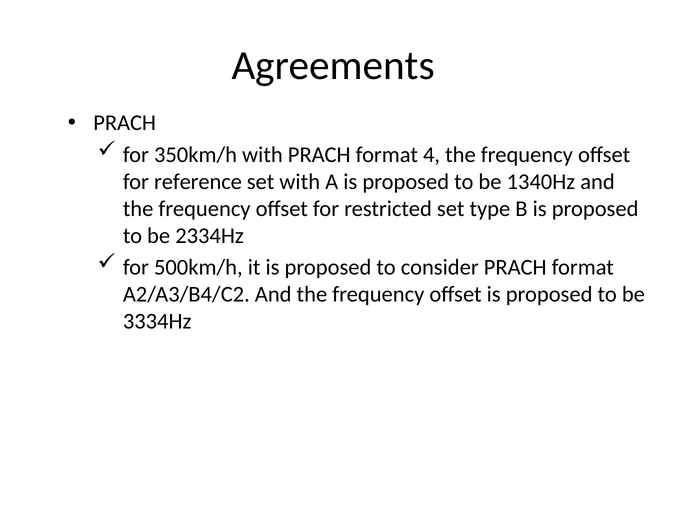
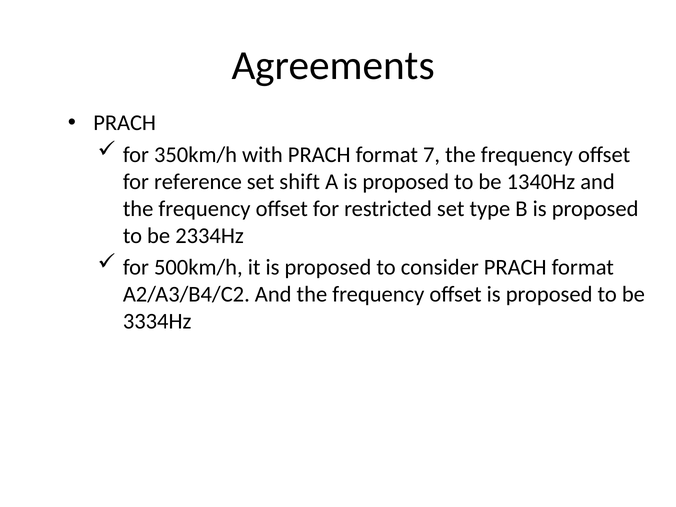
4: 4 -> 7 (432, 155)
set with: with -> shift (300, 182)
